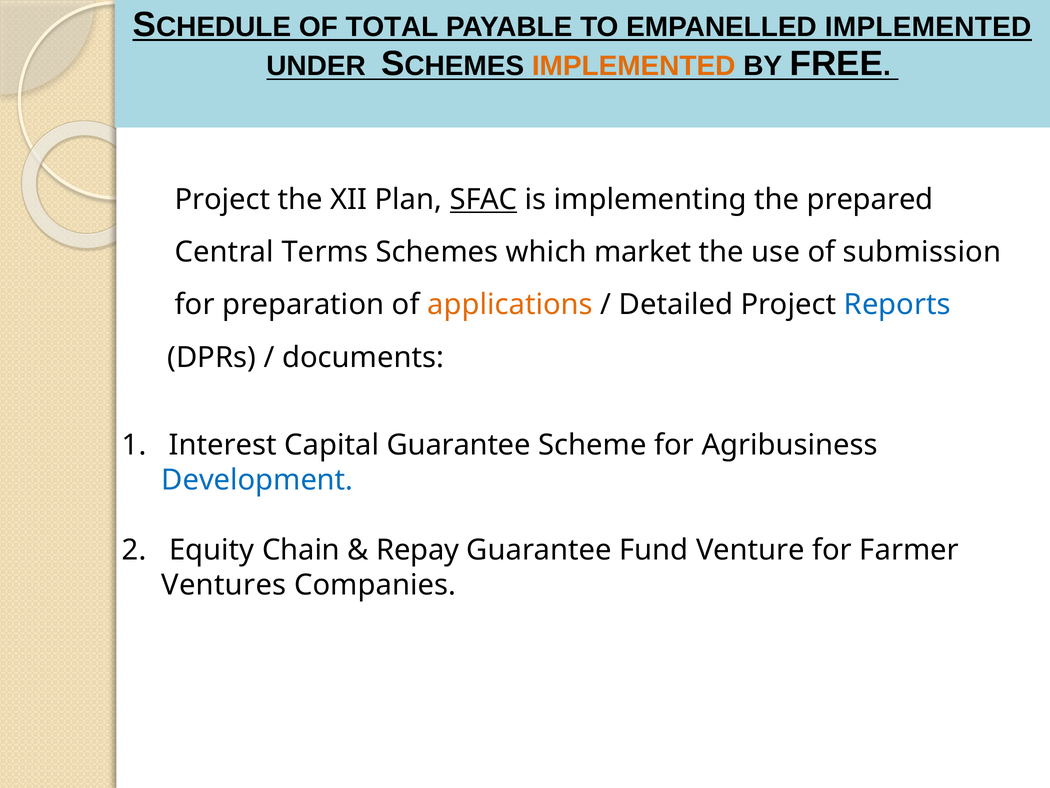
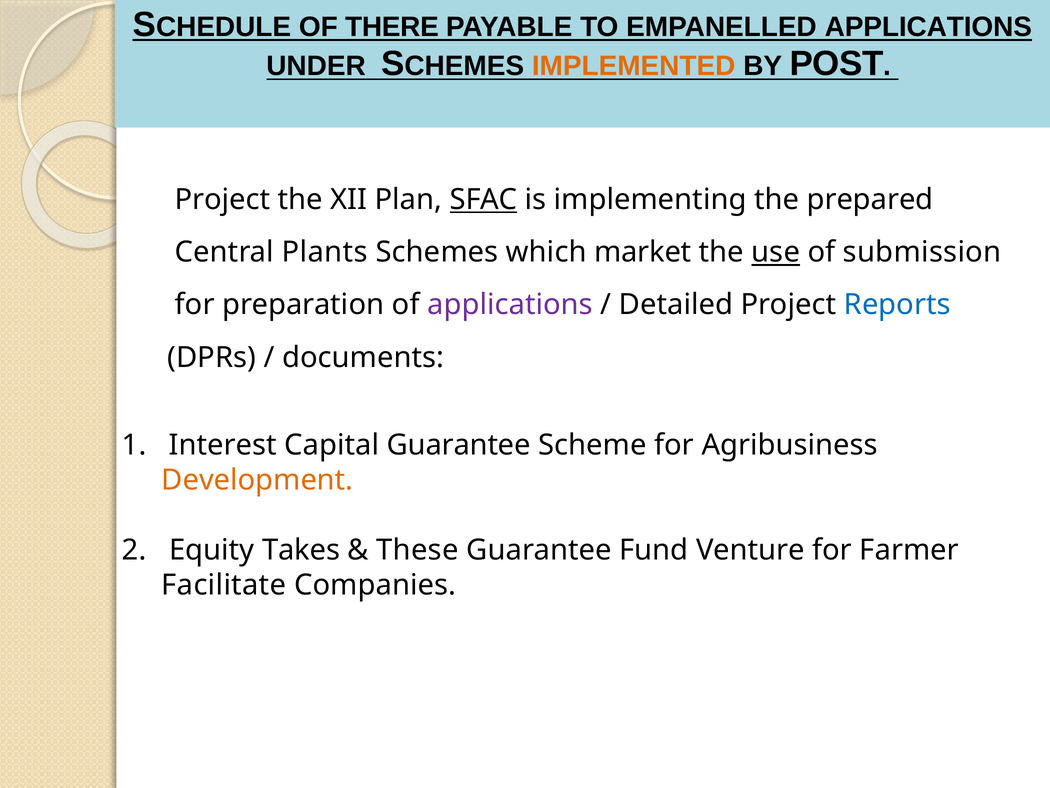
TOTAL: TOTAL -> THERE (392, 27)
EMPANELLED IMPLEMENTED: IMPLEMENTED -> APPLICATIONS (928, 27)
FREE: FREE -> POST (837, 64)
Terms: Terms -> Plants (325, 252)
use underline: none -> present (776, 252)
applications colour: orange -> purple (510, 305)
Development colour: blue -> orange (257, 480)
Chain: Chain -> Takes (301, 550)
Repay: Repay -> These (417, 550)
Ventures: Ventures -> Facilitate (224, 585)
